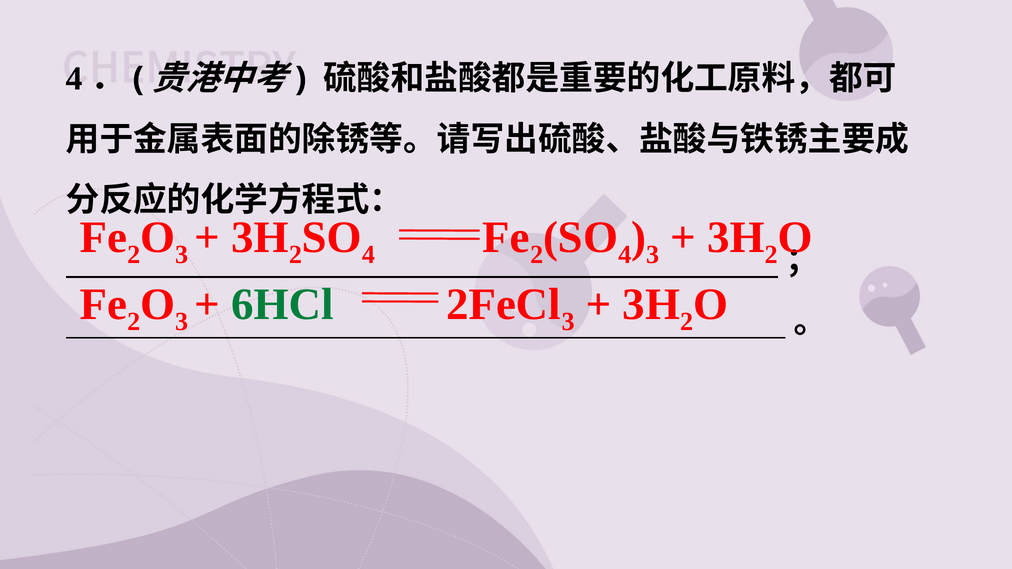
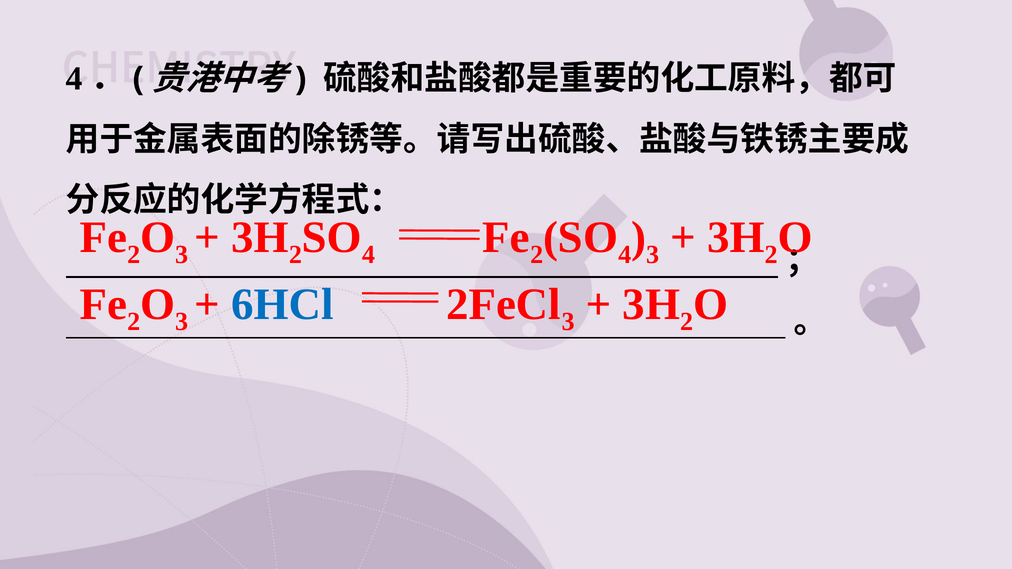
6HCl colour: green -> blue (282, 304)
